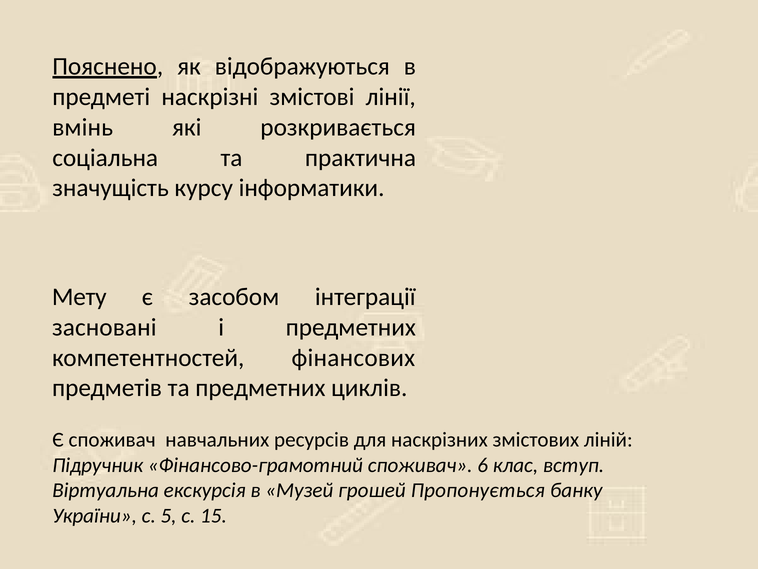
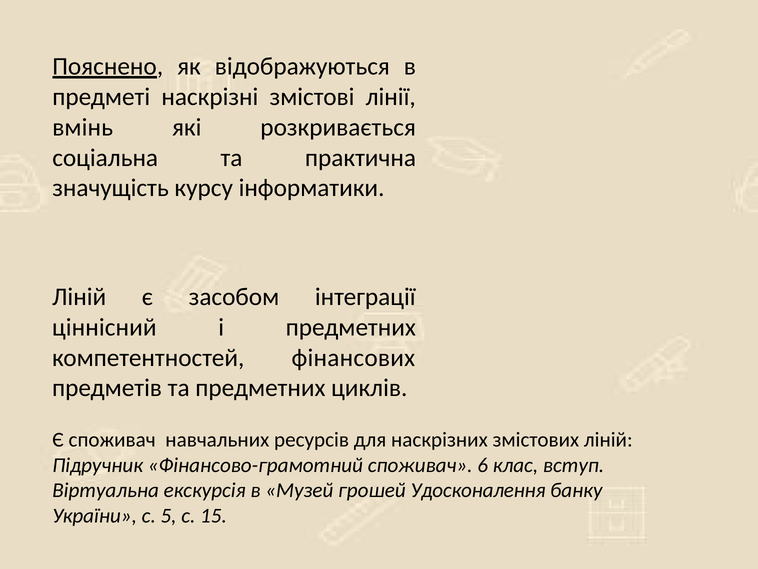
Мету: Мету -> Ліній (79, 297)
засновані: засновані -> ціннісний (104, 327)
Пропонується: Пропонується -> Удосконалення (478, 490)
